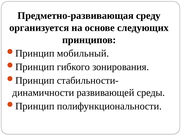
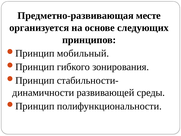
среду: среду -> месте (148, 16)
